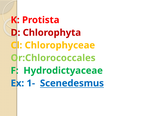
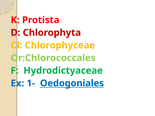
Scenedesmus: Scenedesmus -> Oedogoniales (72, 83)
